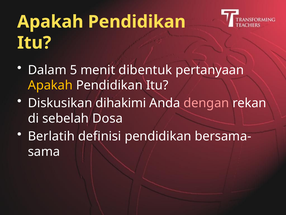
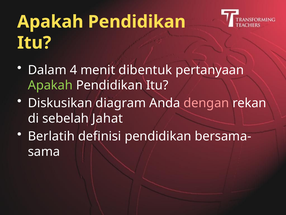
5: 5 -> 4 (74, 70)
Apakah colour: yellow -> light green (50, 85)
dihakimi: dihakimi -> diagram (121, 103)
Dosa: Dosa -> Jahat (108, 118)
